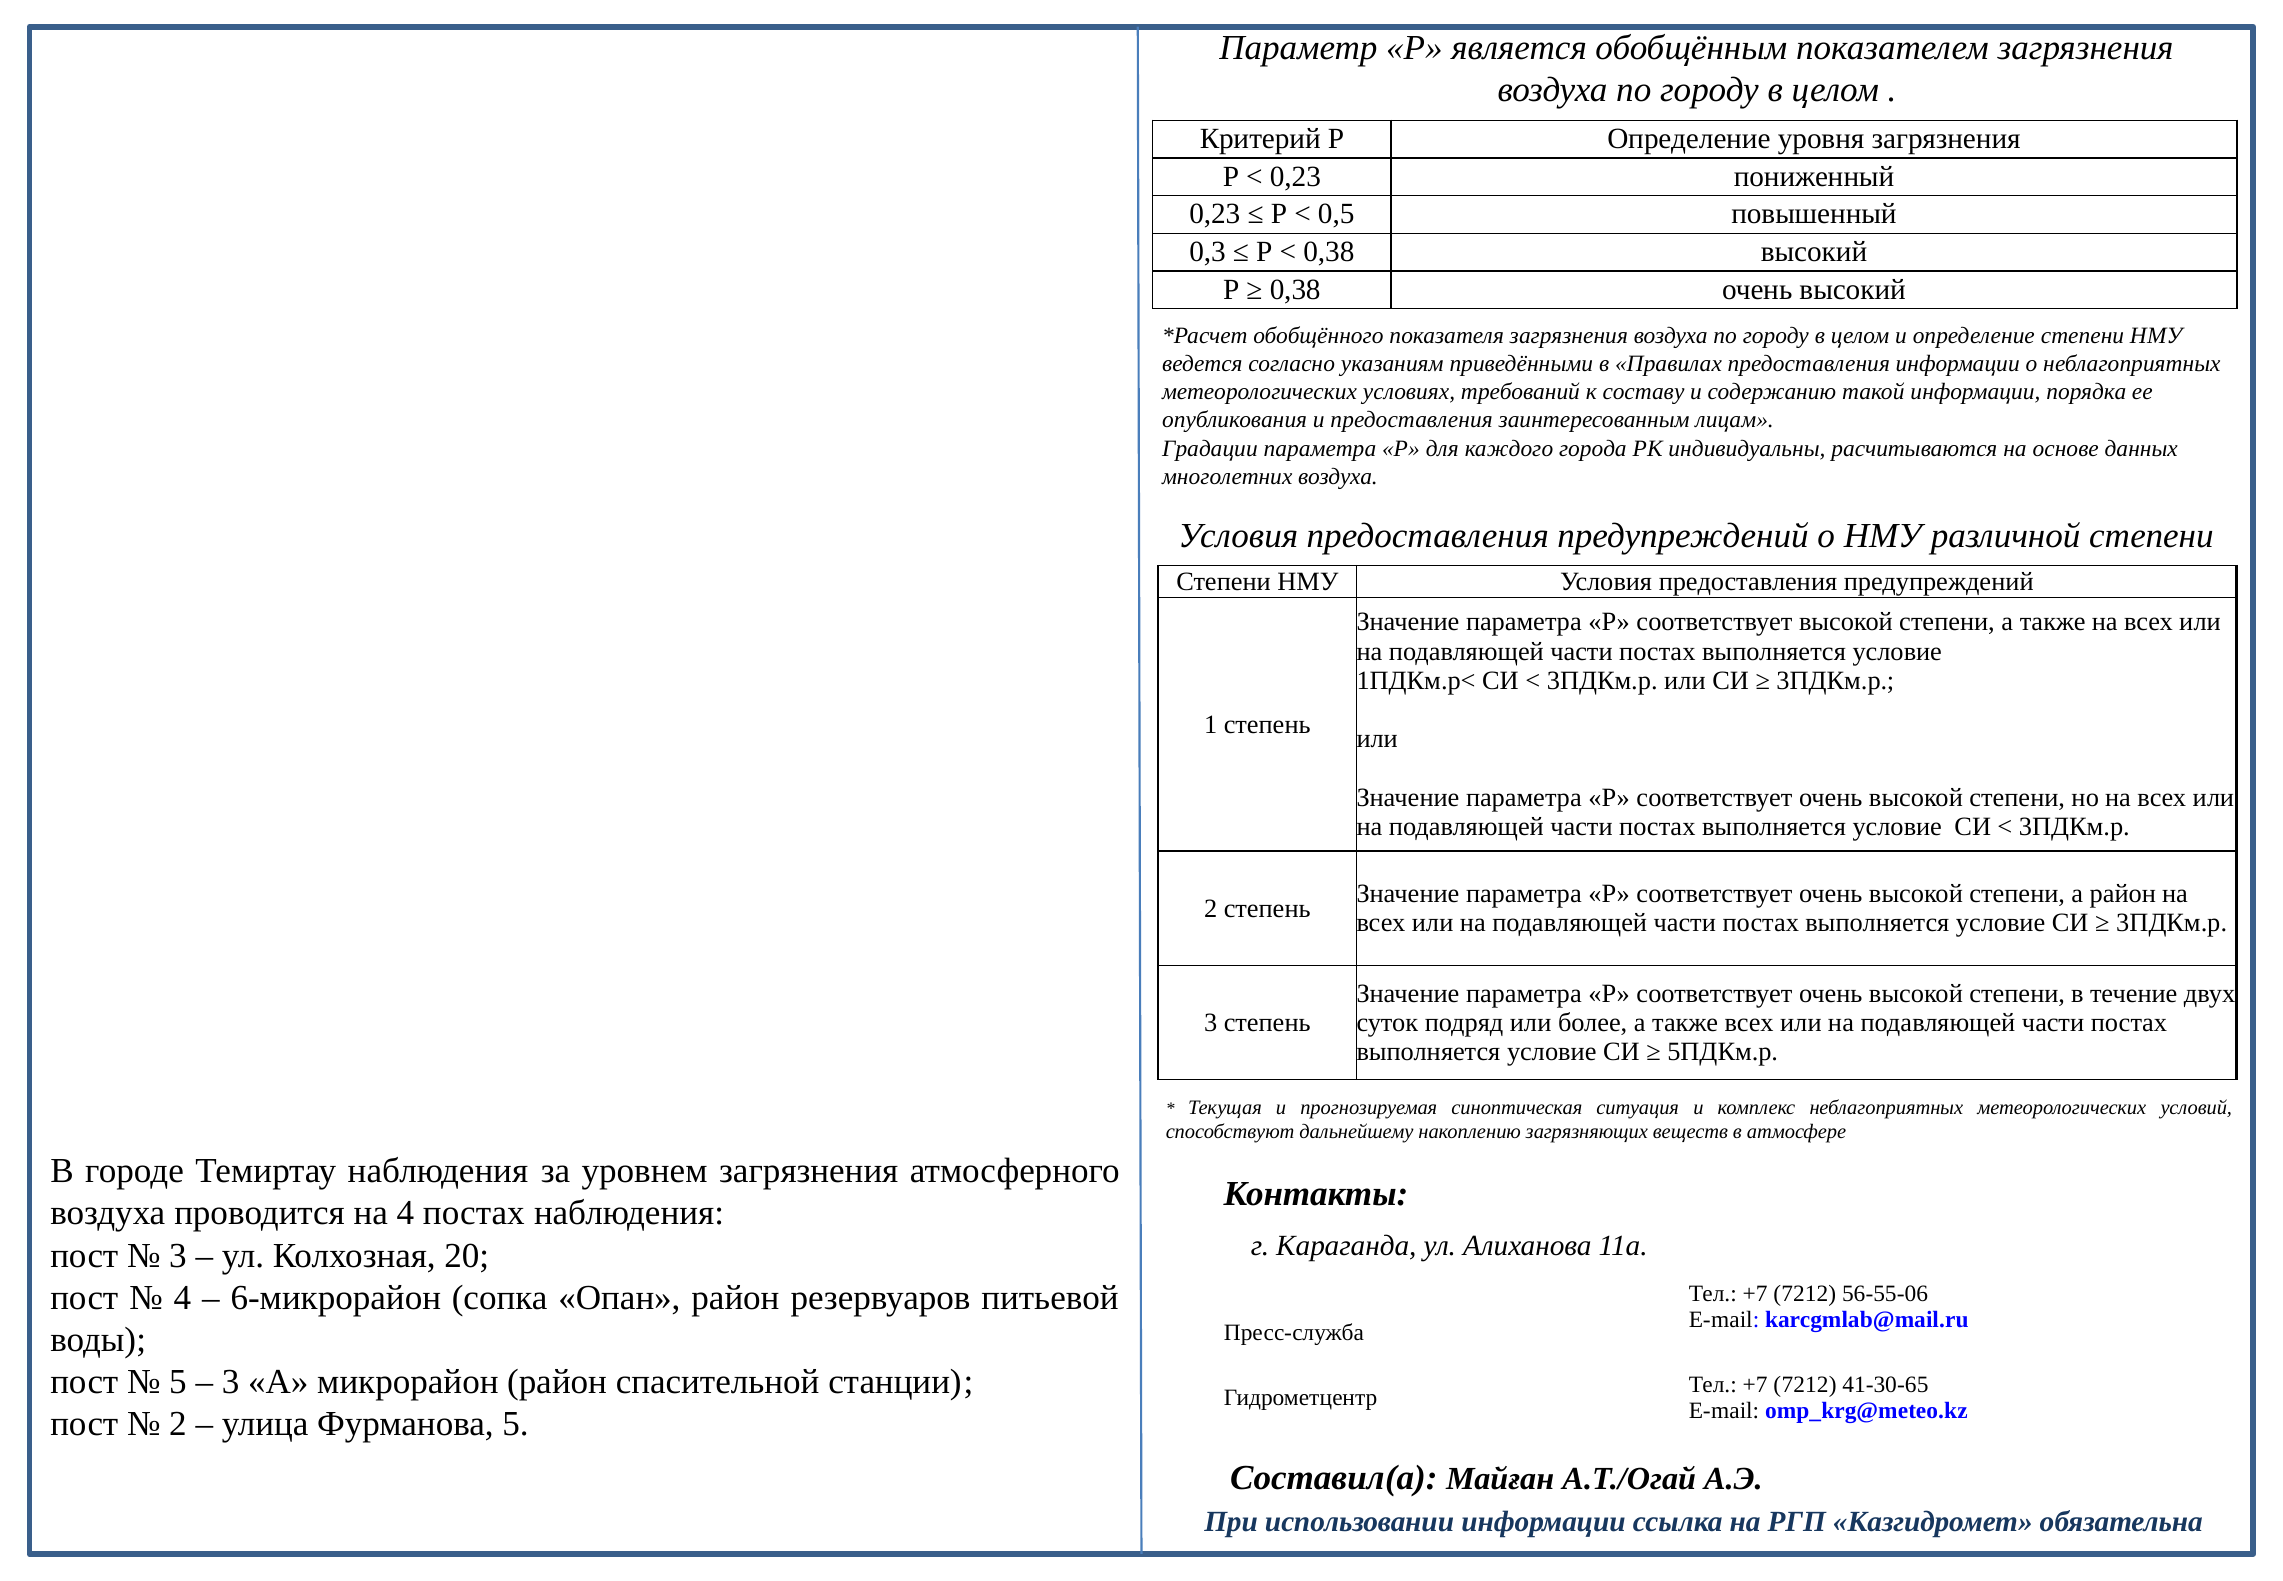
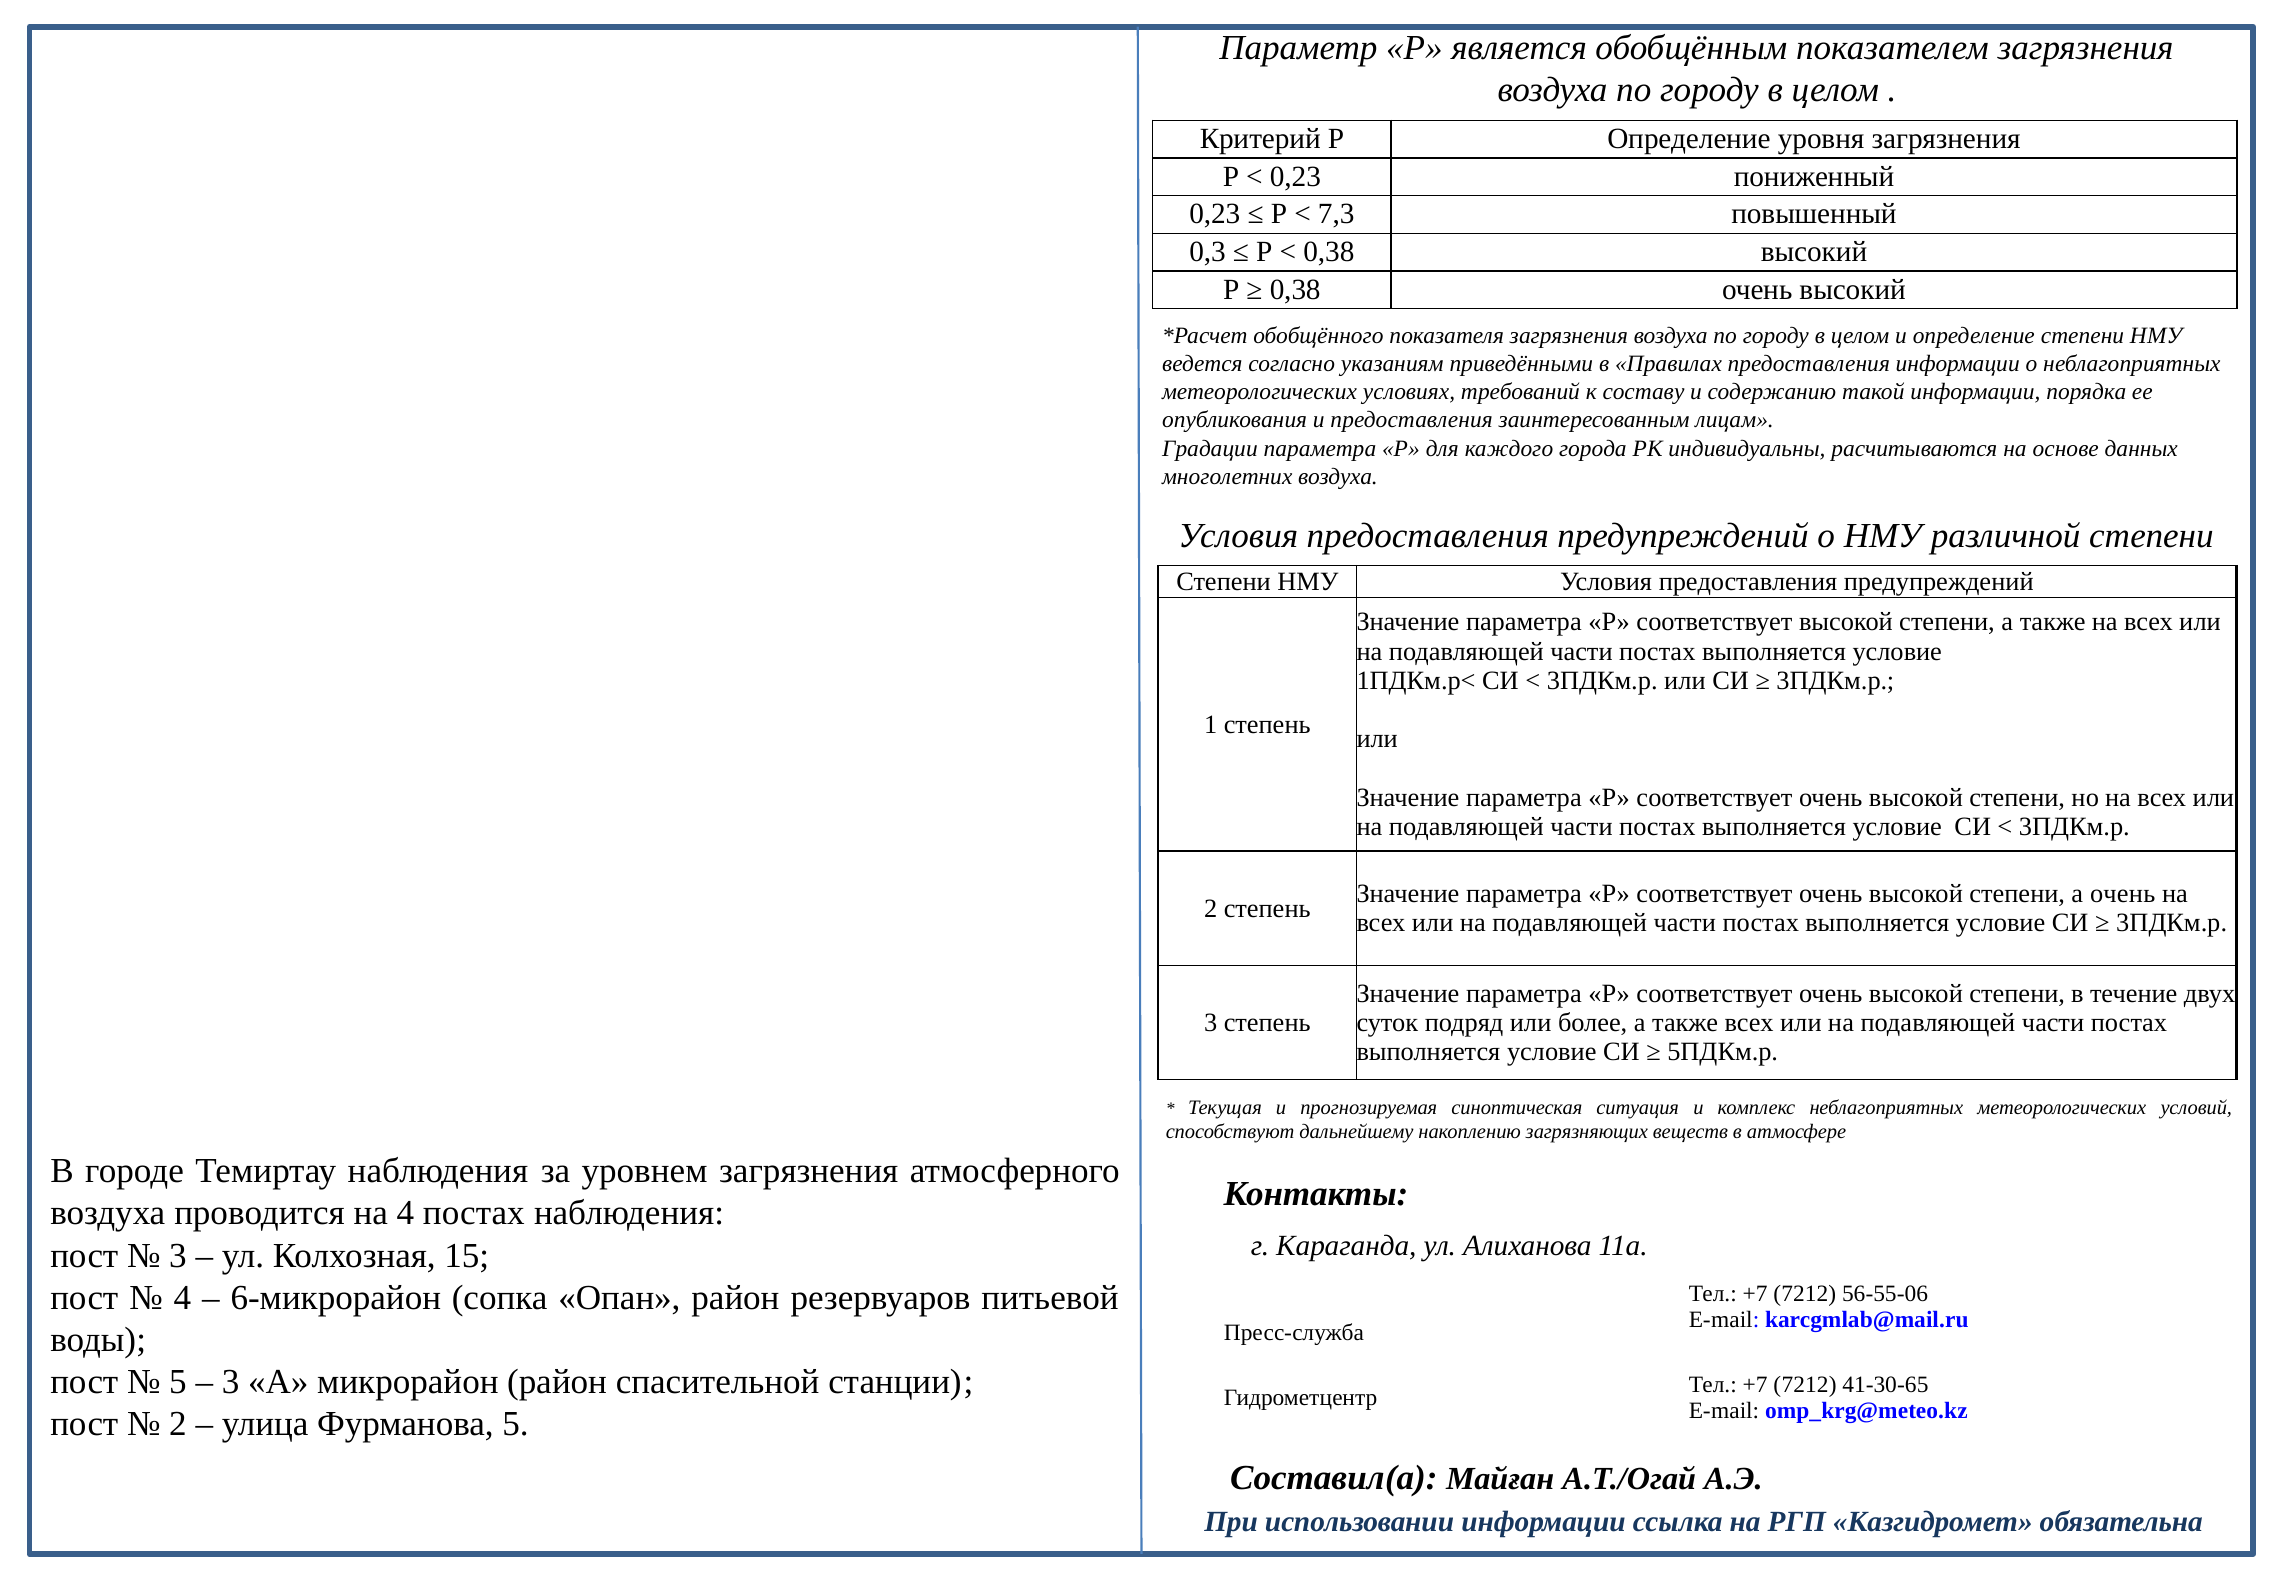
0,5: 0,5 -> 7,3 (1336, 214)
а район: район -> очень (2123, 894)
20: 20 -> 15 (467, 1255)
